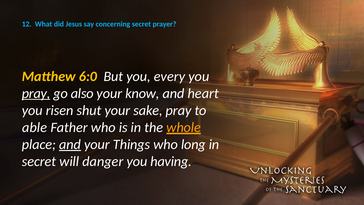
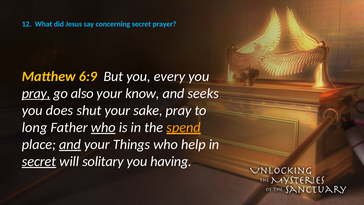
6:0: 6:0 -> 6:9 (88, 76)
heart: heart -> seeks (203, 93)
risen: risen -> does (60, 110)
able: able -> long (35, 127)
who underline: none -> present (103, 127)
whole: whole -> spend (184, 127)
long: long -> help (193, 144)
secret underline: none -> present (39, 161)
danger: danger -> solitary (103, 161)
